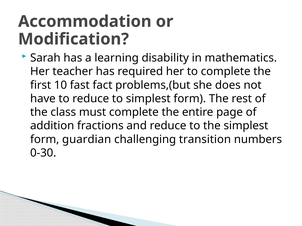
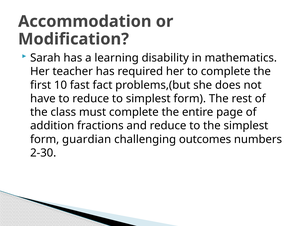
transition: transition -> outcomes (205, 140)
0-30: 0-30 -> 2-30 (43, 153)
